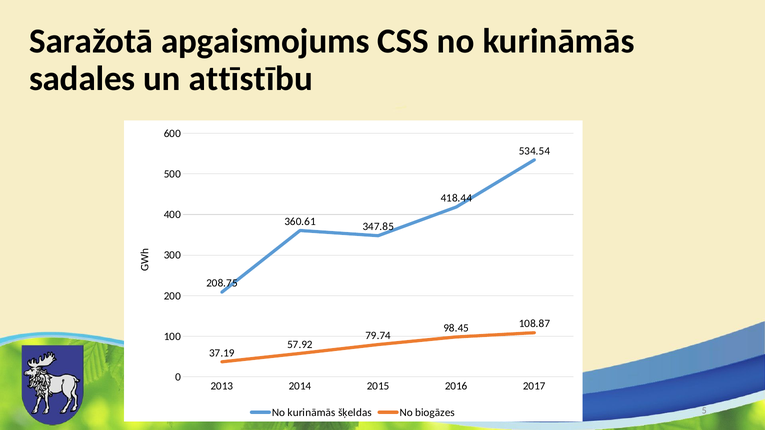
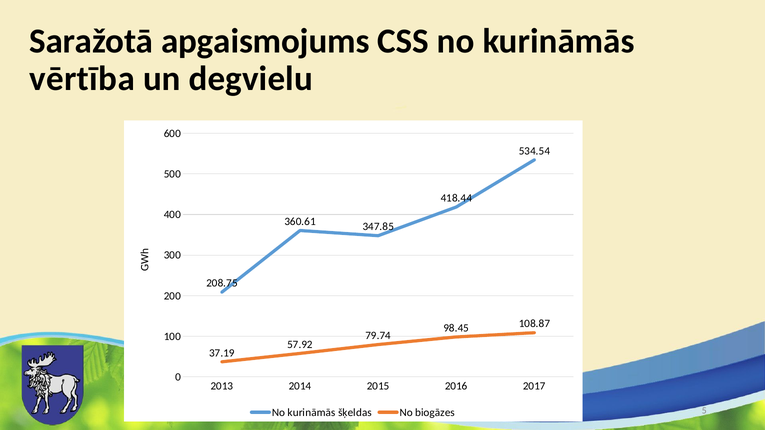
sadales: sadales -> vērtība (82, 79)
attīstību: attīstību -> degvielu (251, 79)
